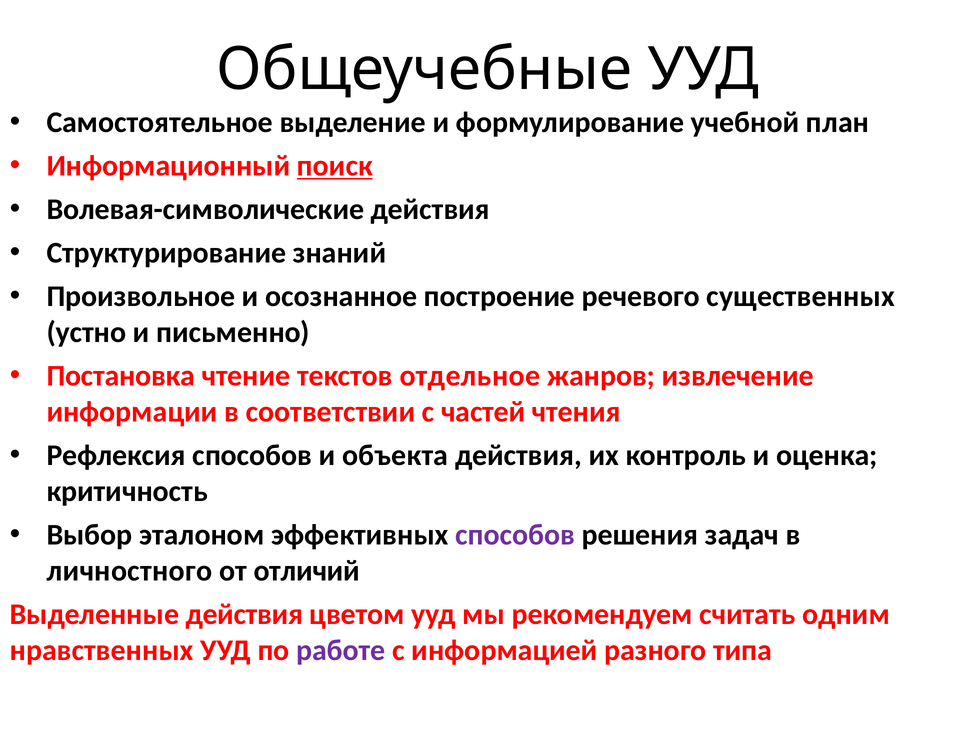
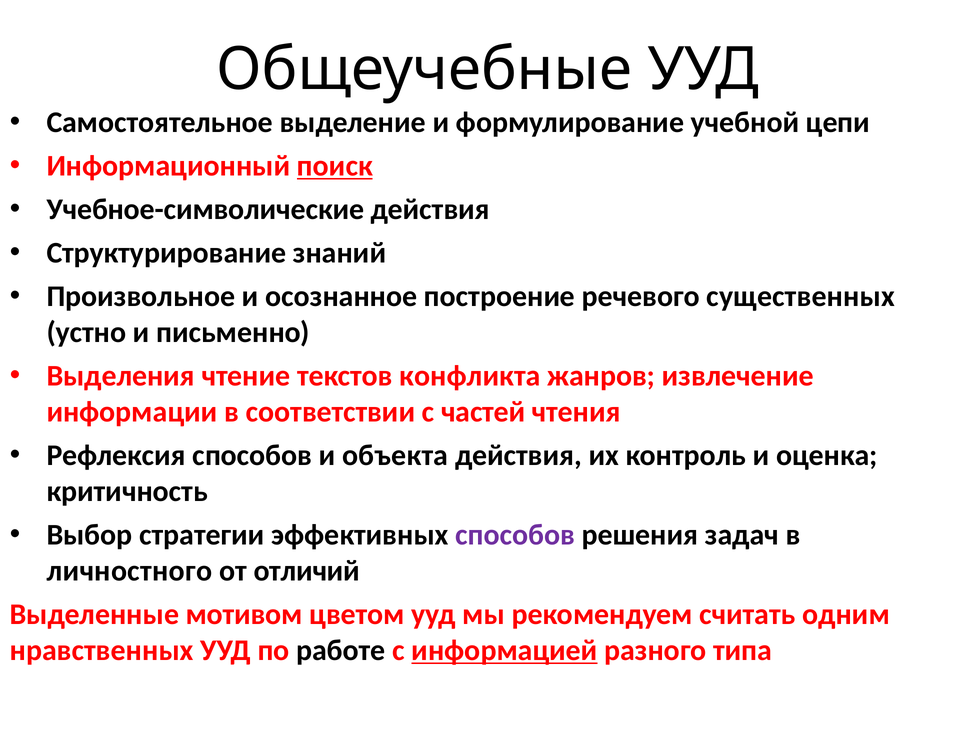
план: план -> цепи (838, 122)
Волевая-символические: Волевая-символические -> Учебное-символические (205, 209)
Постановка: Постановка -> Выделения (121, 376)
отдельное: отдельное -> конфликта (470, 376)
эталоном: эталоном -> стратегии (202, 534)
Выделенные действия: действия -> мотивом (244, 614)
работе colour: purple -> black (341, 650)
информацией underline: none -> present (505, 650)
